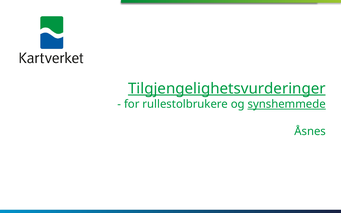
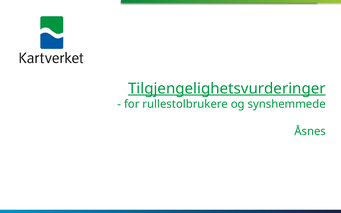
synshemmede underline: present -> none (287, 104)
